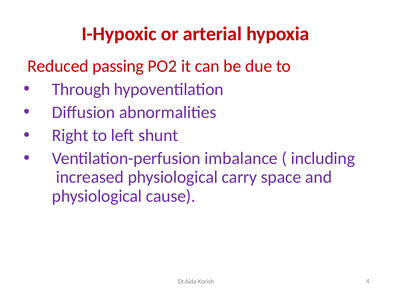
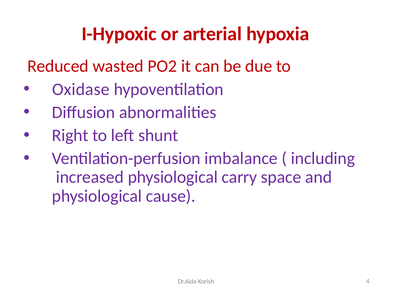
passing: passing -> wasted (118, 66)
Through: Through -> Oxidase (81, 89)
